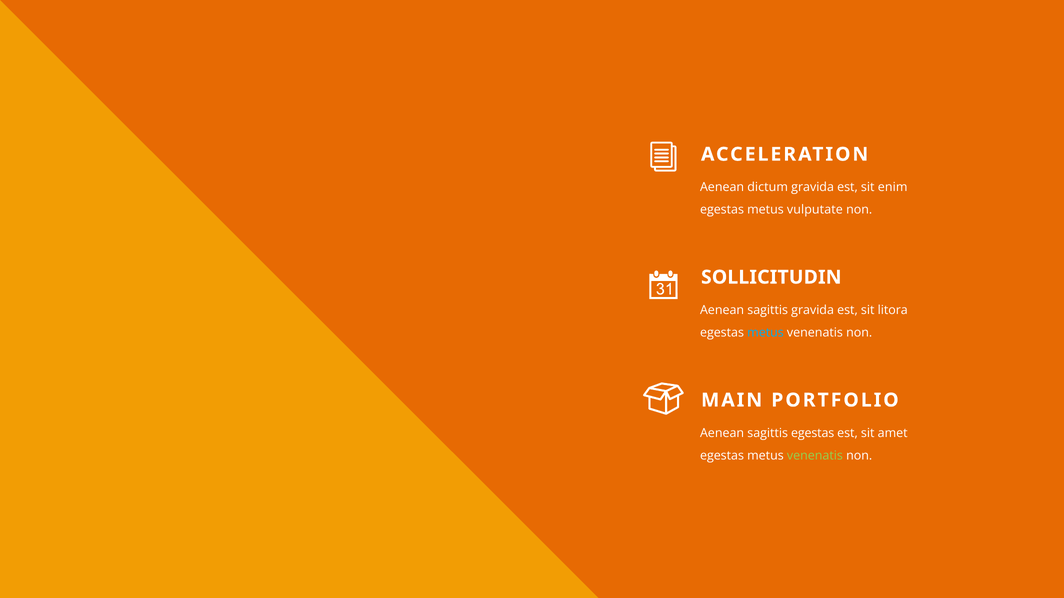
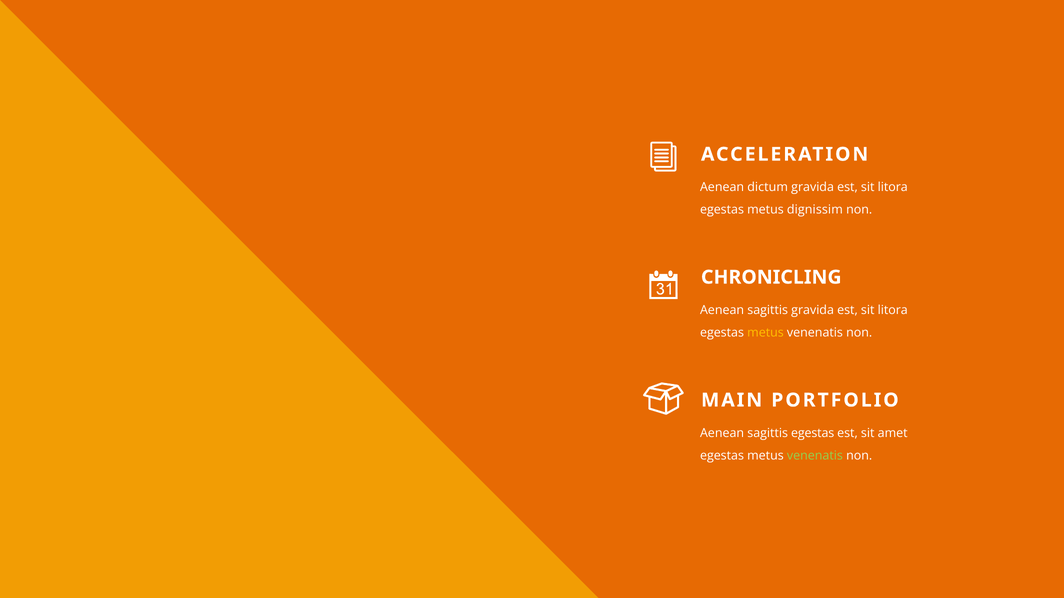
enim: enim -> litora (893, 187)
vulputate: vulputate -> dignissim (815, 210)
SOLLICITUDIN: SOLLICITUDIN -> CHRONICLING (771, 277)
metus colour: light blue -> yellow (765, 333)
